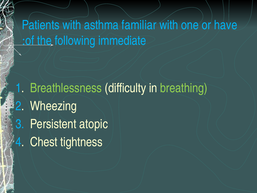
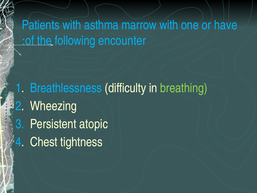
familiar: familiar -> marrow (139, 25)
immediate: immediate -> encounter (122, 41)
Breathlessness colour: light green -> light blue (66, 88)
